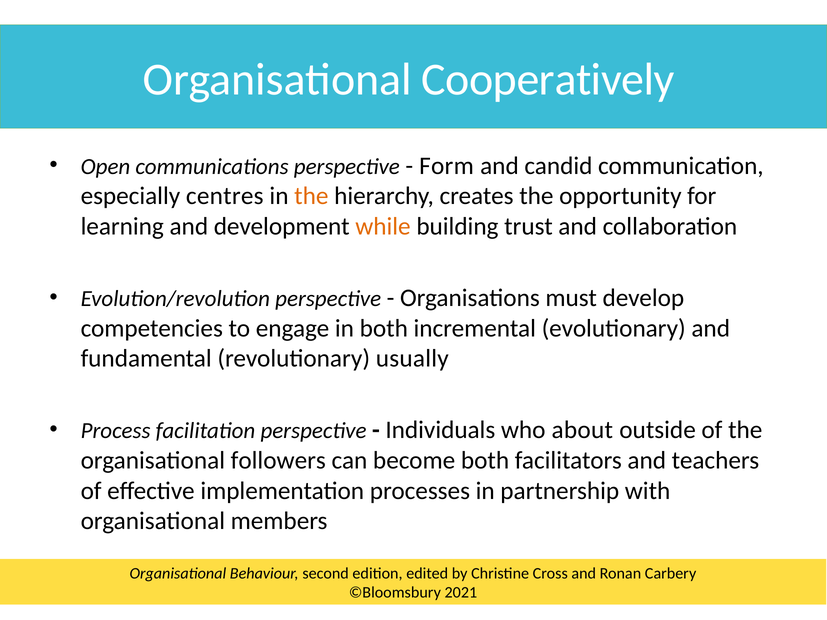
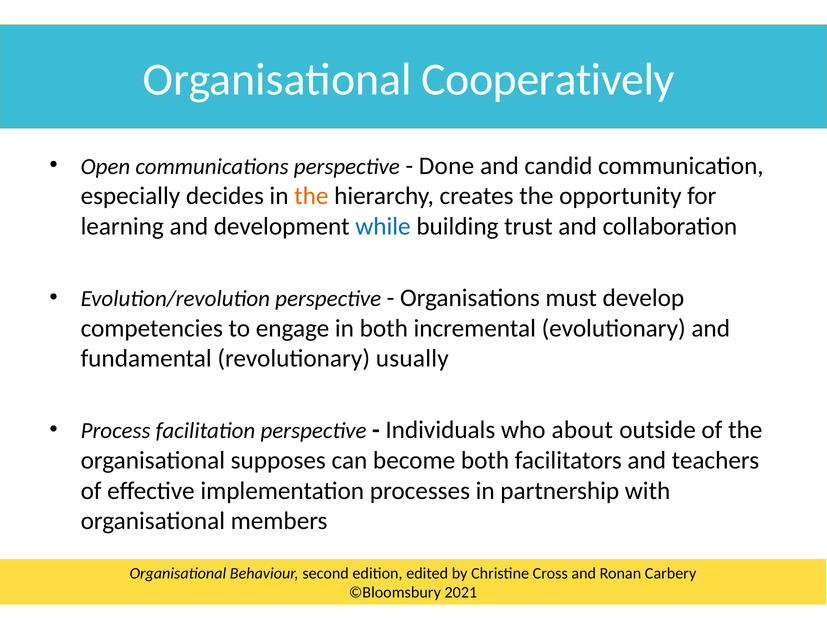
Form: Form -> Done (446, 166)
centres: centres -> decides (225, 196)
while colour: orange -> blue (383, 226)
followers: followers -> supposes (278, 461)
